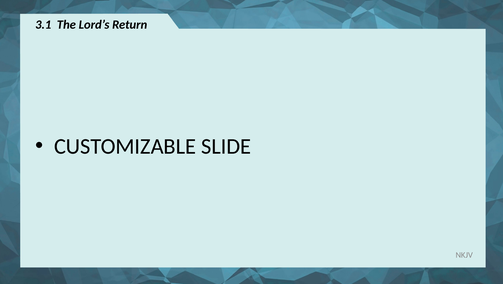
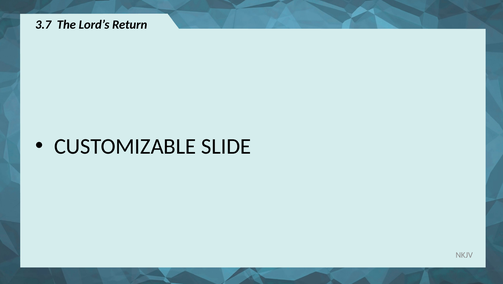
3.1: 3.1 -> 3.7 (43, 25)
